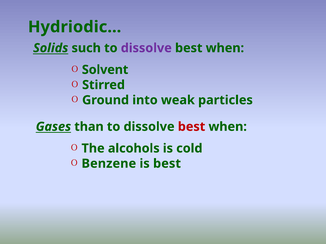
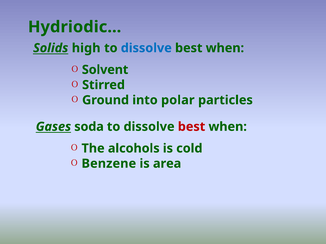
such: such -> high (86, 48)
dissolve colour: purple -> blue (146, 48)
weak: weak -> polar (178, 100)
than: than -> soda (89, 127)
is best: best -> area (167, 164)
